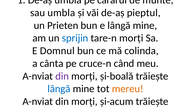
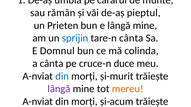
sau umbla: umbla -> rămân (61, 13)
tare-n morți: morți -> cânta (131, 38)
când: când -> duce (124, 64)
din colour: purple -> blue (62, 76)
și-boală: și-boală -> și-murit (117, 76)
lângă colour: blue -> purple (59, 89)
